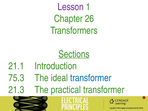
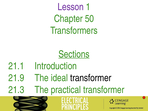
26: 26 -> 50 (89, 19)
75.3: 75.3 -> 21.9 (16, 78)
transformer colour: blue -> black (91, 78)
